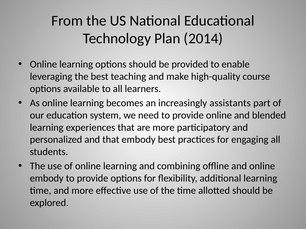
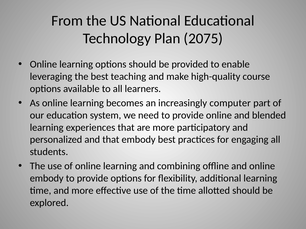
2014: 2014 -> 2075 (203, 39)
assistants: assistants -> computer (230, 103)
